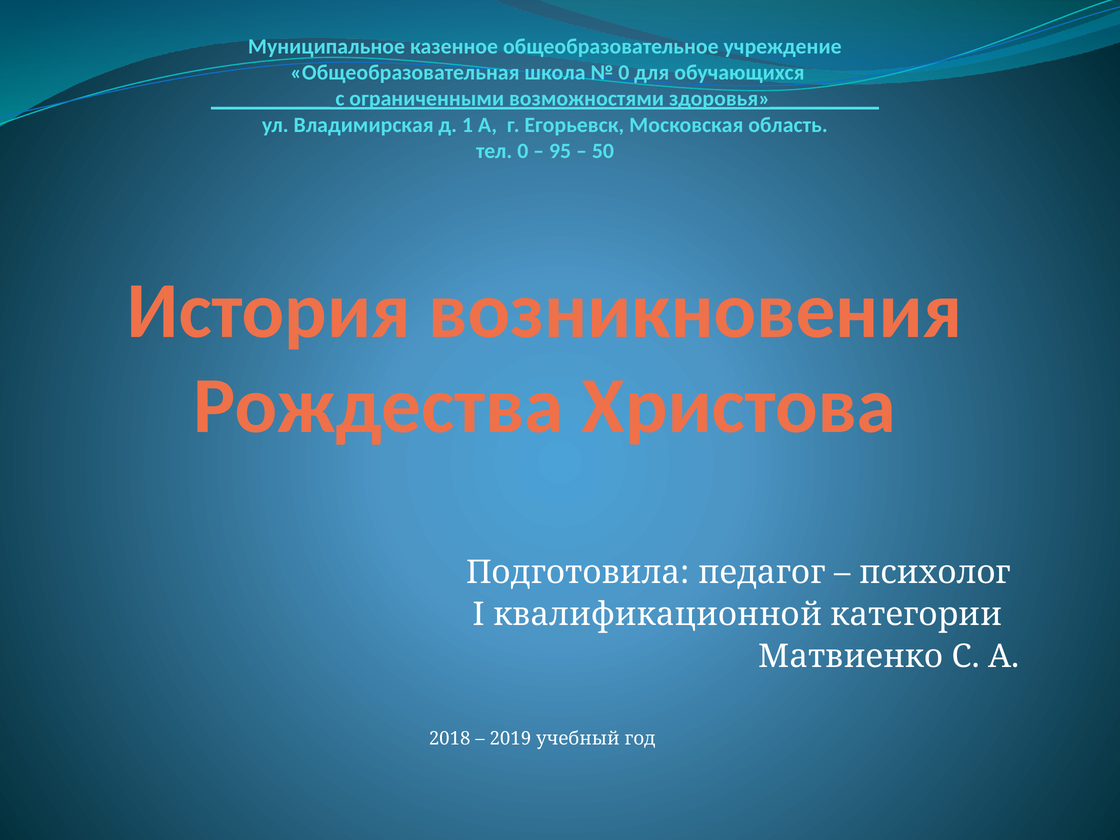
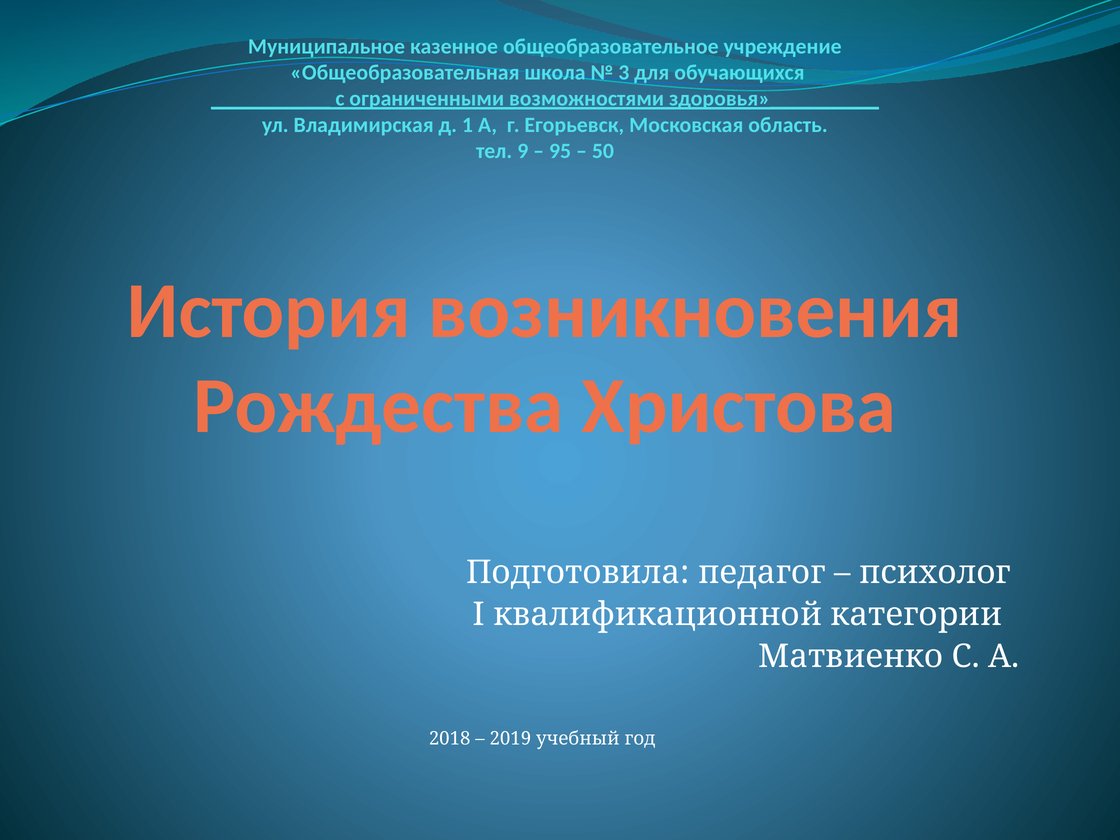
0: 0 -> 3 (624, 73)
тел 0: 0 -> 9 (523, 151)
